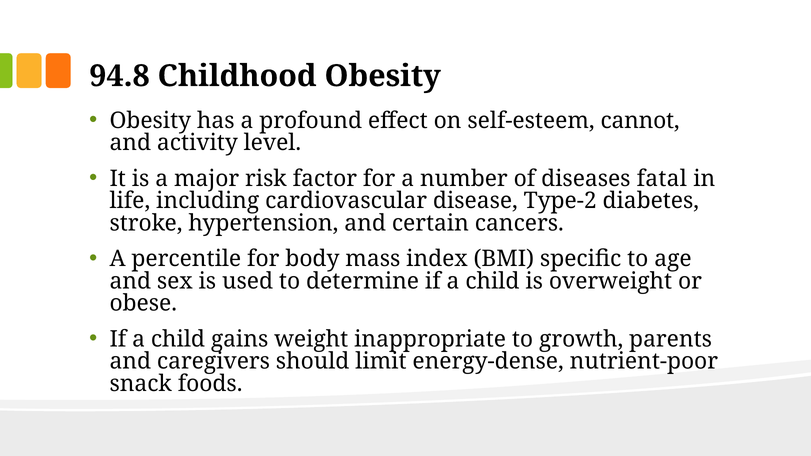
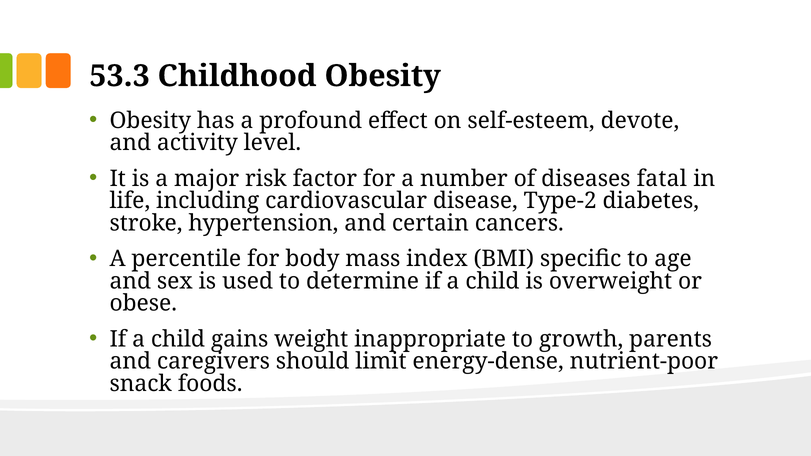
94.8: 94.8 -> 53.3 (119, 76)
cannot: cannot -> devote (640, 121)
